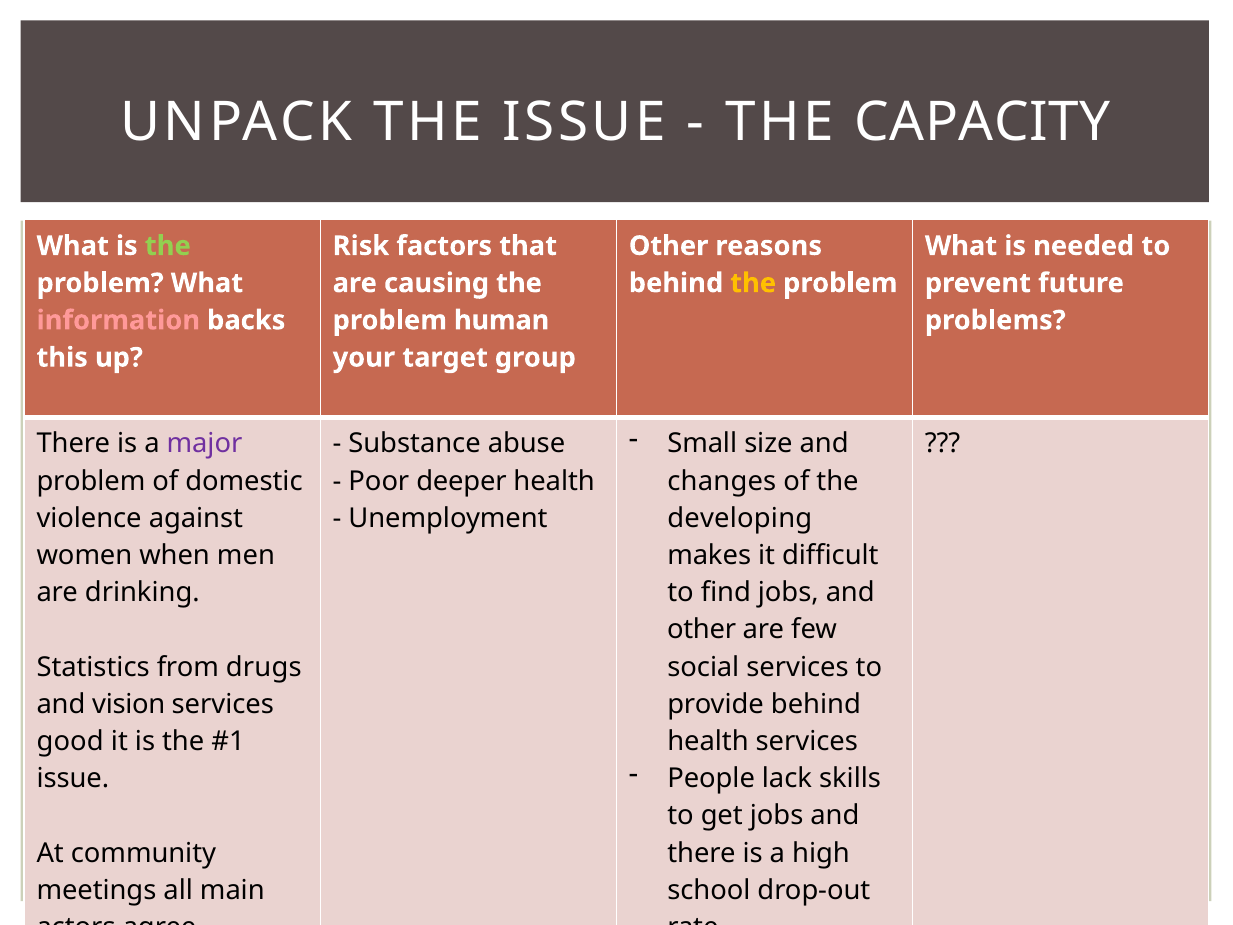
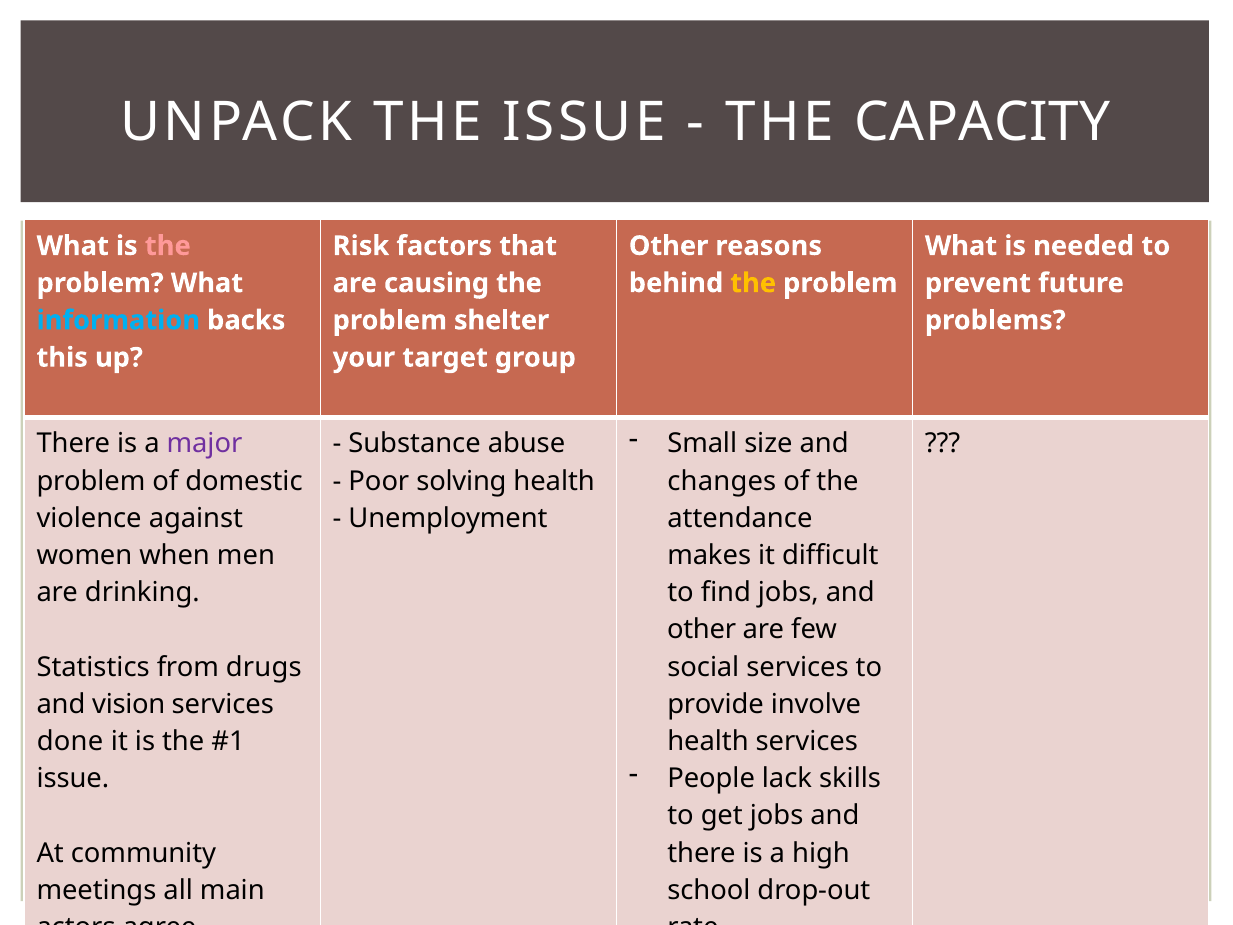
the colour: light green -> pink (168, 246)
information colour: pink -> light blue (118, 320)
human: human -> shelter (502, 320)
deeper: deeper -> solving (461, 481)
developing: developing -> attendance (740, 518)
provide behind: behind -> involve (816, 704)
good: good -> done (70, 741)
